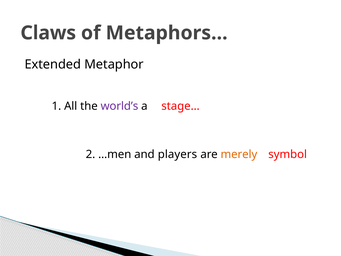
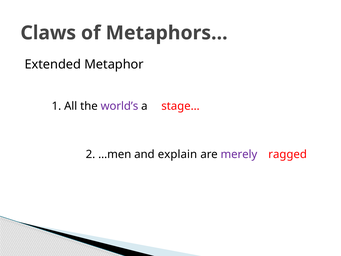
players: players -> explain (177, 154)
merely colour: orange -> purple (239, 154)
symbol: symbol -> ragged (288, 154)
